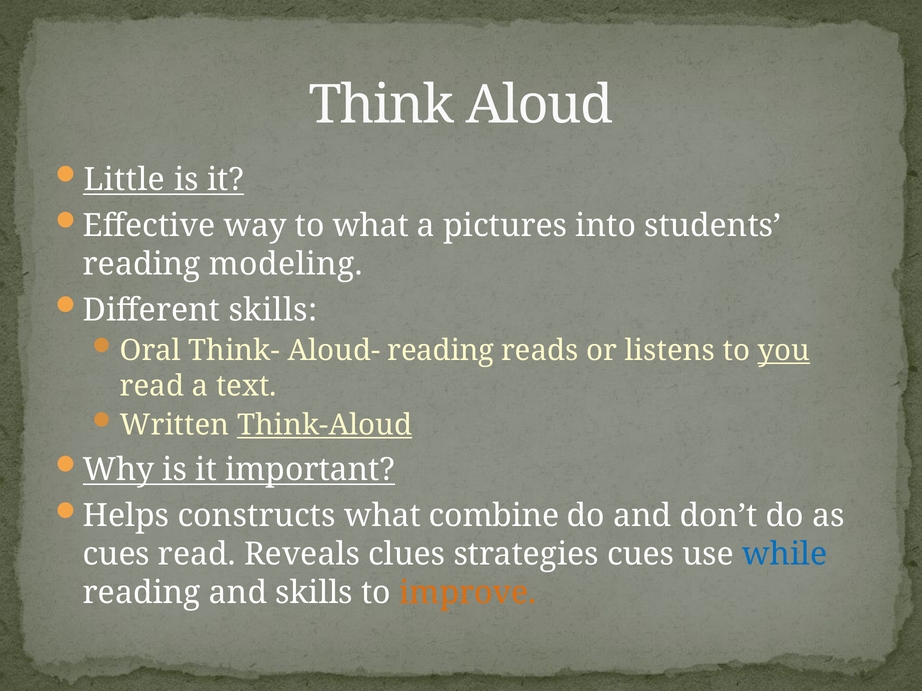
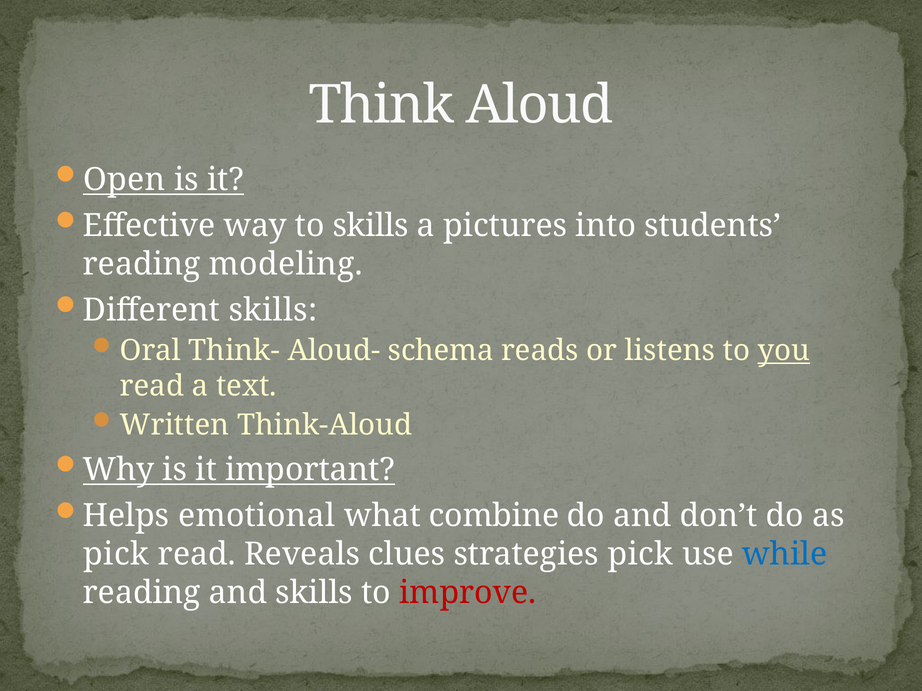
Little: Little -> Open (124, 180)
to what: what -> skills (371, 226)
Aloud- reading: reading -> schema (441, 351)
Think-Aloud underline: present -> none (325, 425)
constructs: constructs -> emotional (257, 516)
cues: cues -> pick (116, 555)
strategies cues: cues -> pick (640, 555)
improve colour: orange -> red (468, 593)
